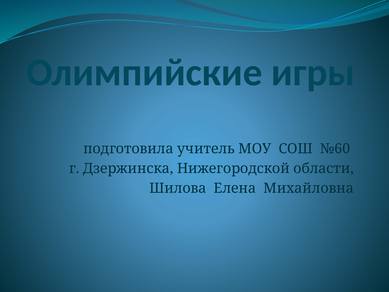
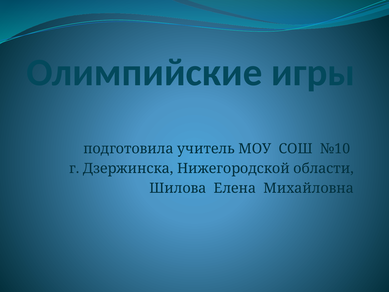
№60: №60 -> №10 (335, 149)
